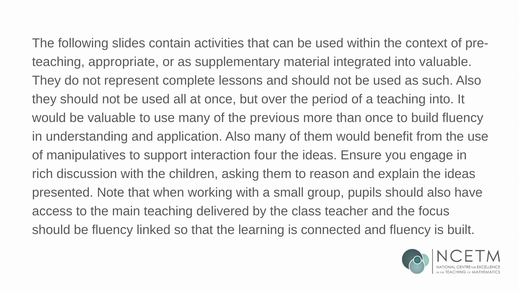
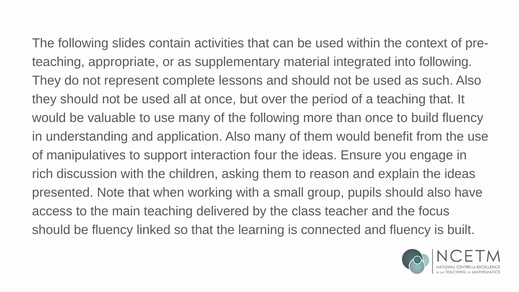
into valuable: valuable -> following (446, 62)
teaching into: into -> that (442, 99)
of the previous: previous -> following (275, 118)
